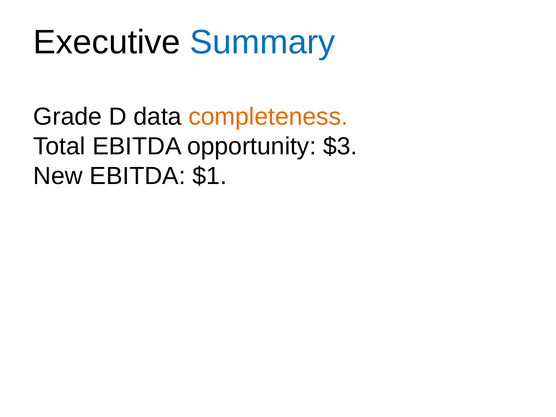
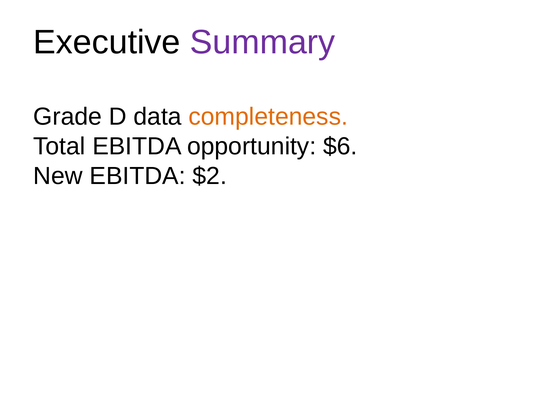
Summary colour: blue -> purple (263, 42)
$3: $3 -> $6 (340, 146)
$1: $1 -> $2 (210, 176)
